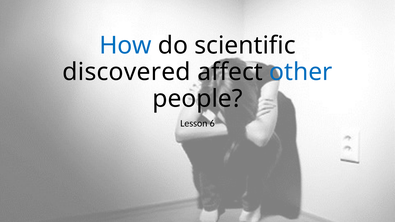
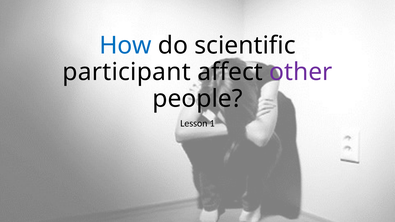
discovered: discovered -> participant (127, 72)
other colour: blue -> purple (301, 72)
6: 6 -> 1 (212, 123)
